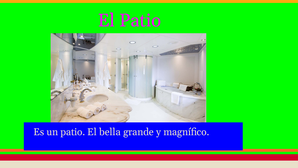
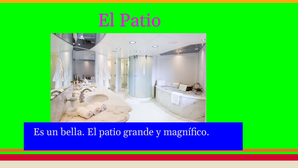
un patio: patio -> bella (73, 132)
bella: bella -> patio (110, 132)
